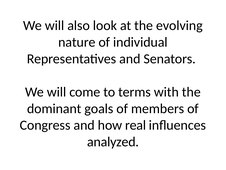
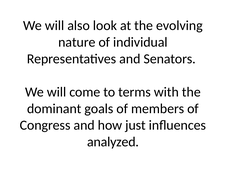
real: real -> just (136, 125)
